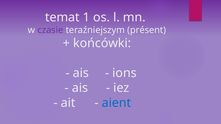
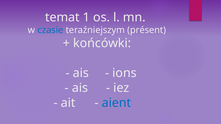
czasie colour: purple -> blue (50, 30)
